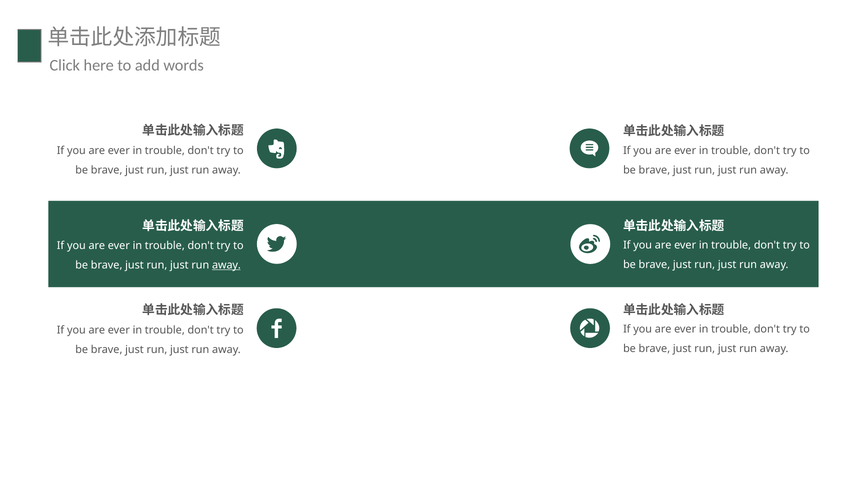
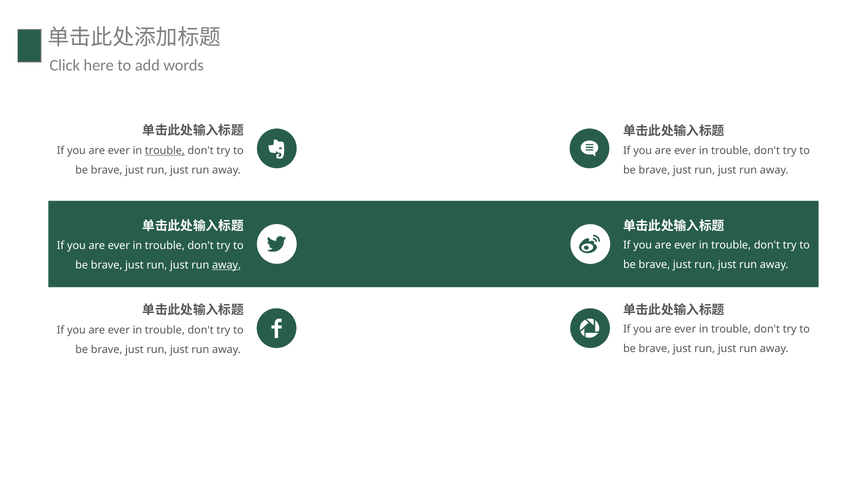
trouble underline: none -> present (165, 150)
